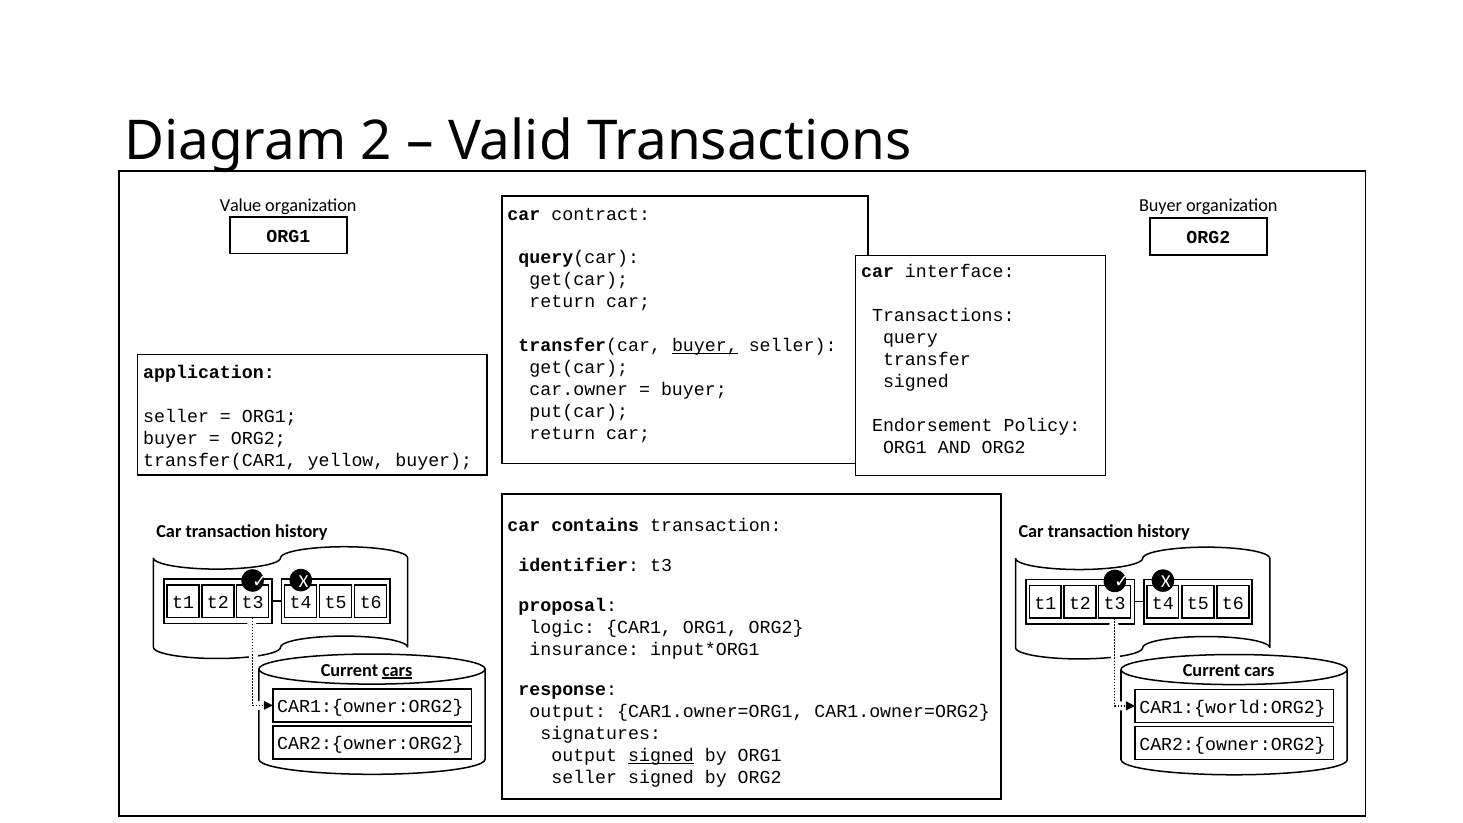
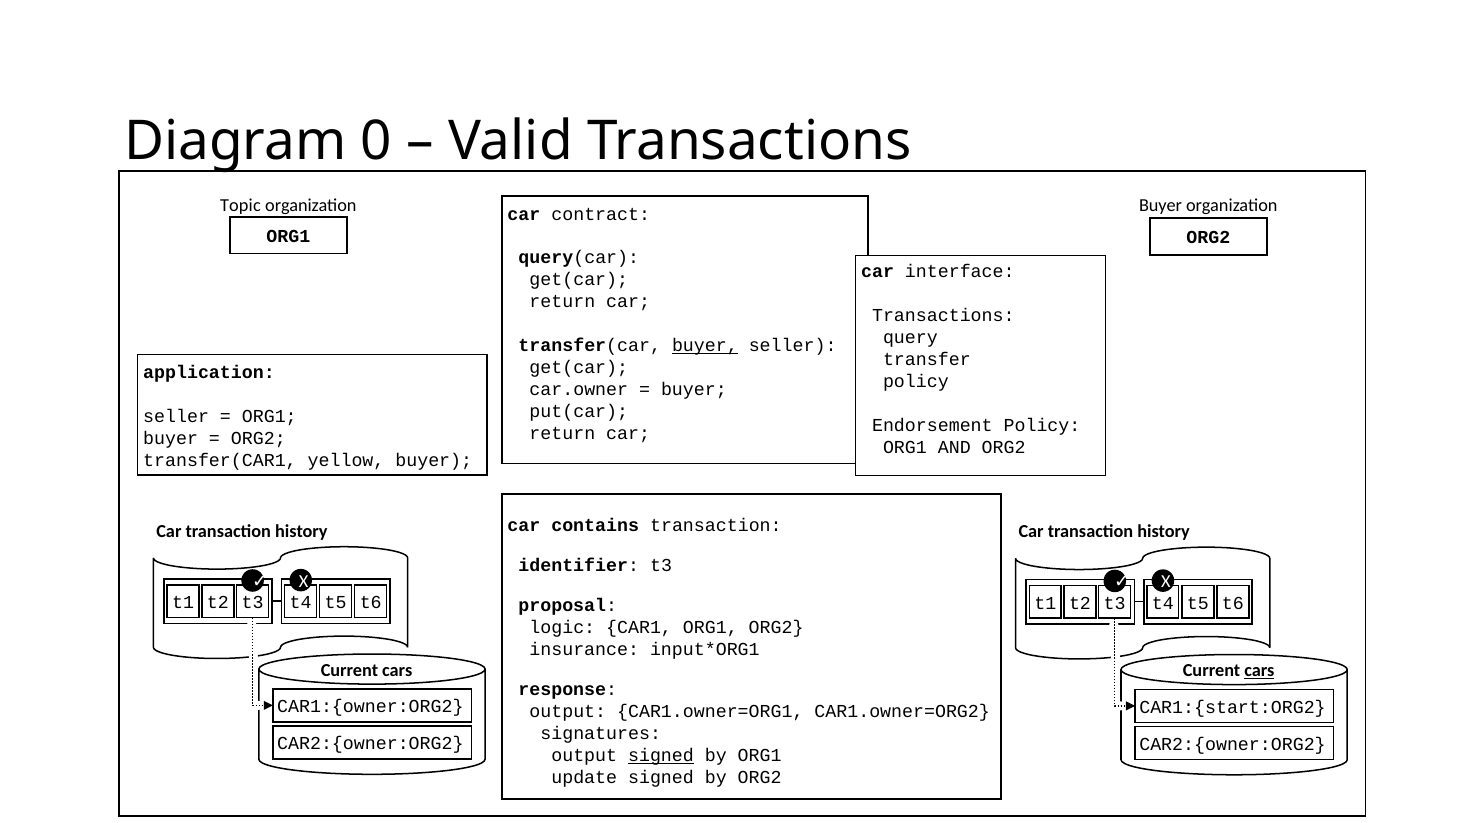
2: 2 -> 0 (377, 141)
Value: Value -> Topic (240, 205)
signed: signed -> policy (916, 382)
cars underline: present -> none (397, 670)
cars underline: none -> present (1259, 671)
CAR1:{world:ORG2: CAR1:{world:ORG2 -> CAR1:{start:ORG2 (1233, 707)
seller: seller -> update (584, 778)
